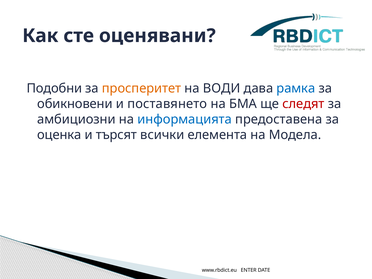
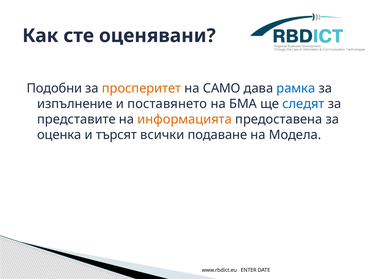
ВОДИ: ВОДИ -> САМО (222, 88)
обикновени: обикновени -> изпълнение (75, 104)
следят colour: red -> blue (303, 104)
амбициозни: амбициозни -> представите (76, 119)
информацията colour: blue -> orange (185, 119)
елемента: елемента -> подаване (217, 135)
